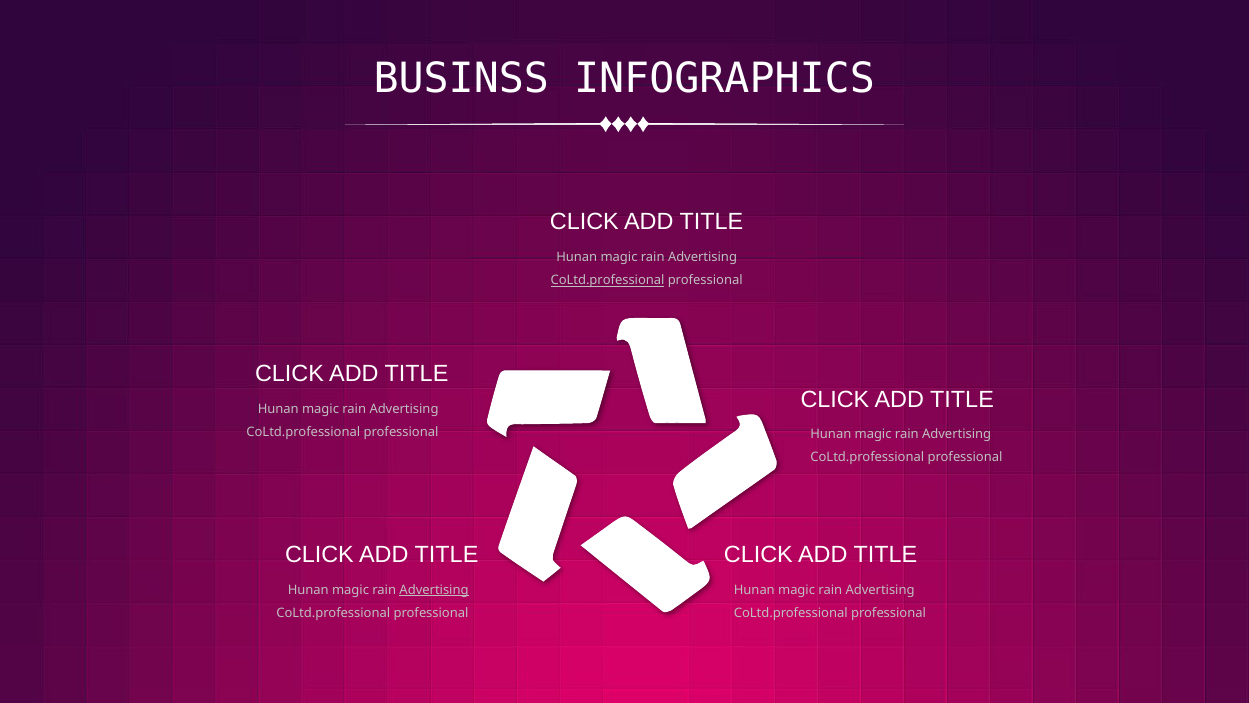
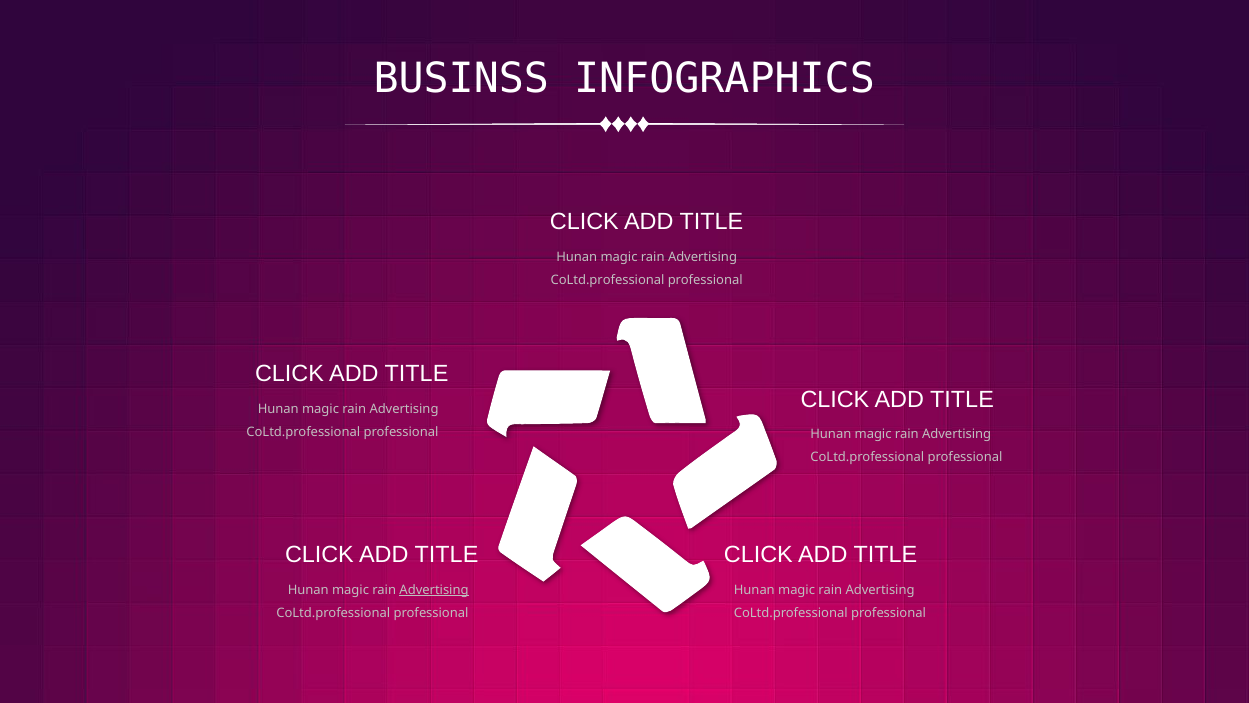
CoLtd.professional underline: present -> none (608, 280)
